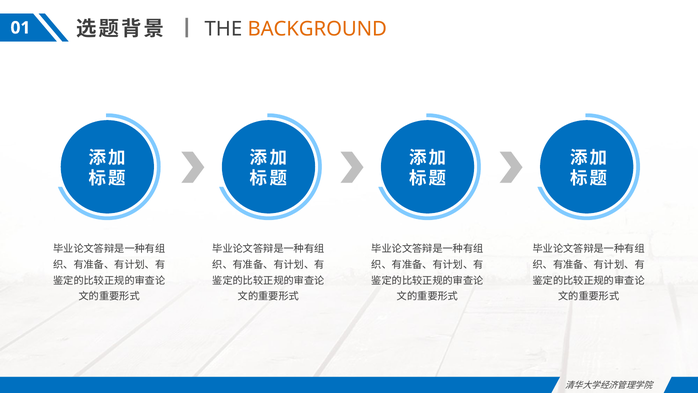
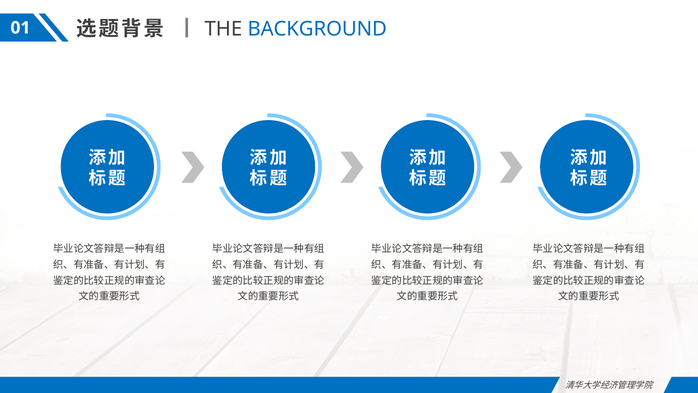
BACKGROUND colour: orange -> blue (317, 29)
